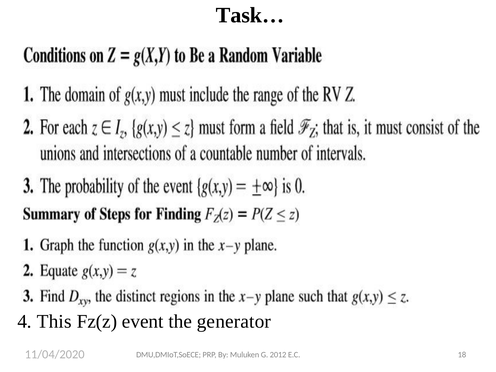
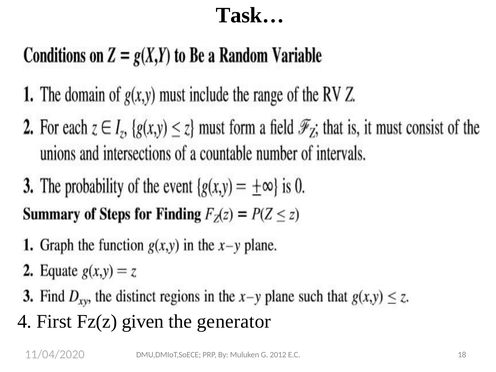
This: This -> First (54, 321)
event: event -> given (143, 321)
